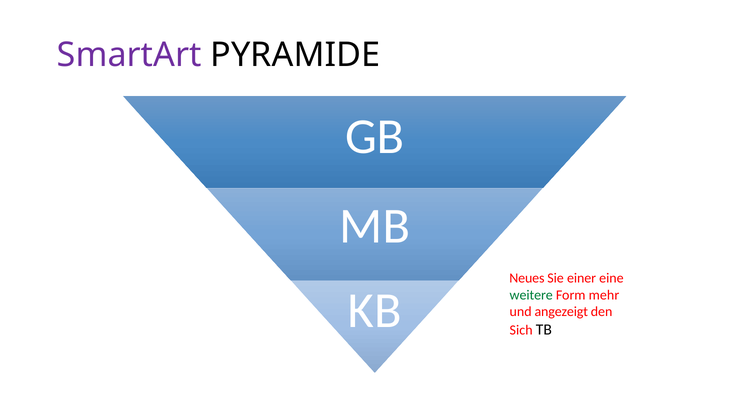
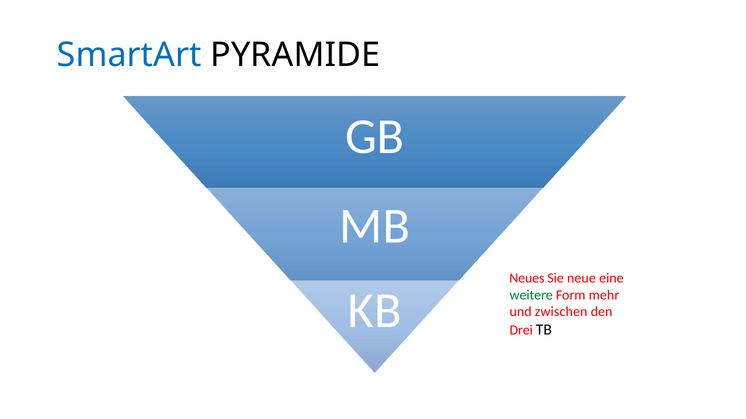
SmartArt colour: purple -> blue (129, 55)
einer: einer -> neue (581, 279)
angezeigt: angezeigt -> zwischen (561, 312)
Sich: Sich -> Drei (521, 331)
